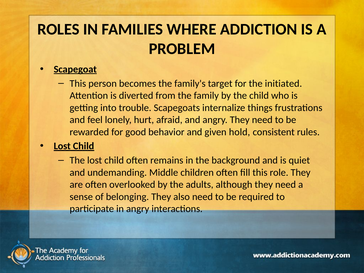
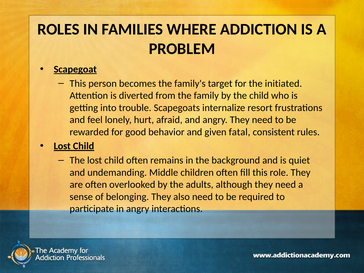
things: things -> resort (260, 108)
hold: hold -> fatal (240, 132)
